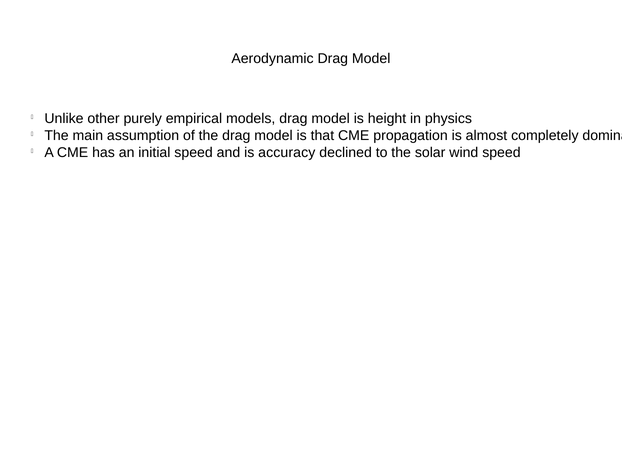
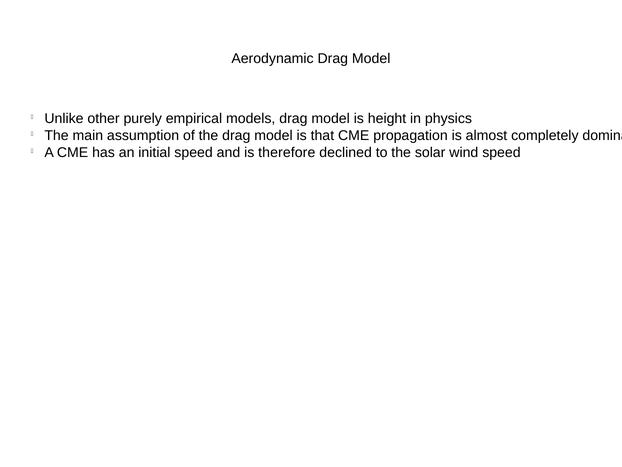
accuracy: accuracy -> therefore (287, 152)
